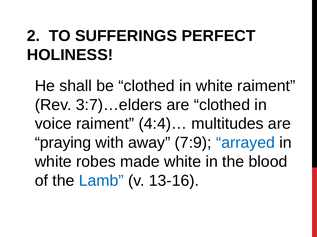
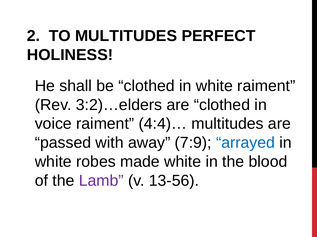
TO SUFFERINGS: SUFFERINGS -> MULTITUDES (126, 36)
3:7)…elders: 3:7)…elders -> 3:2)…elders (119, 105)
praying: praying -> passed (63, 143)
Lamb colour: blue -> purple (101, 181)
13-16: 13-16 -> 13-56 (174, 181)
